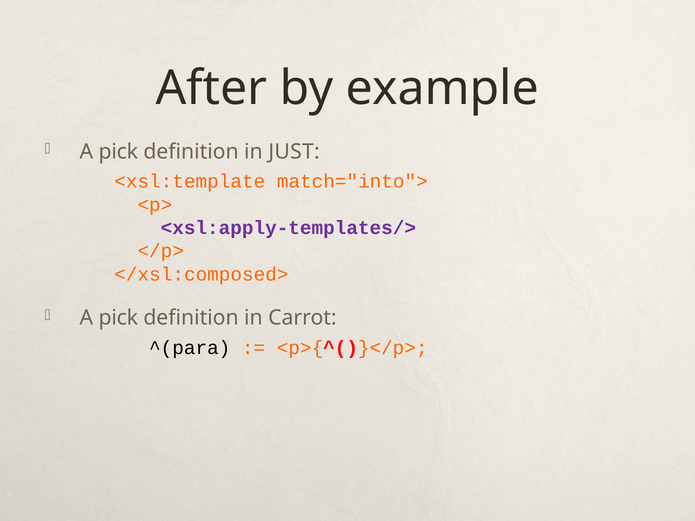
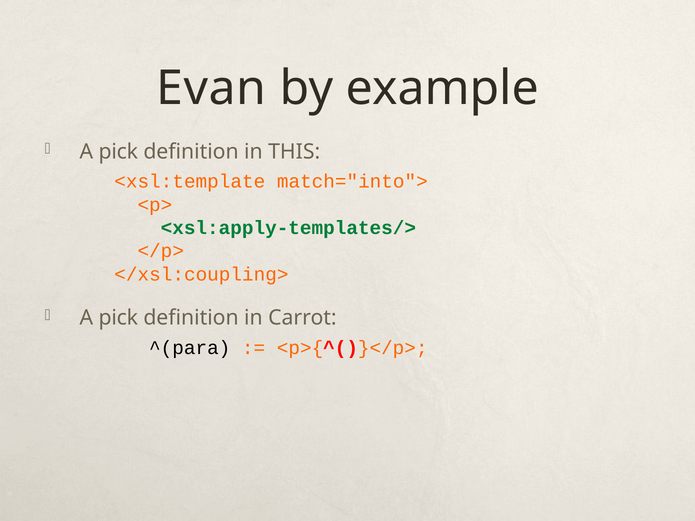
After: After -> Evan (211, 88)
JUST: JUST -> THIS (294, 152)
<xsl:apply-templates/> colour: purple -> green (288, 228)
</xsl:composed>: </xsl:composed> -> </xsl:coupling> (201, 274)
